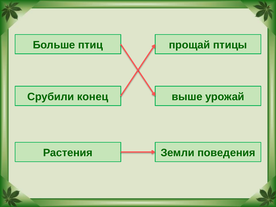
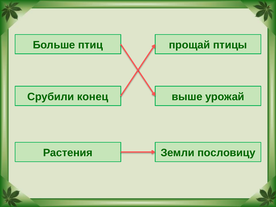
поведения: поведения -> пословицу (226, 153)
